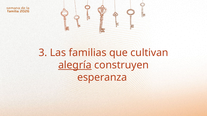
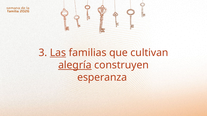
Las underline: none -> present (58, 53)
